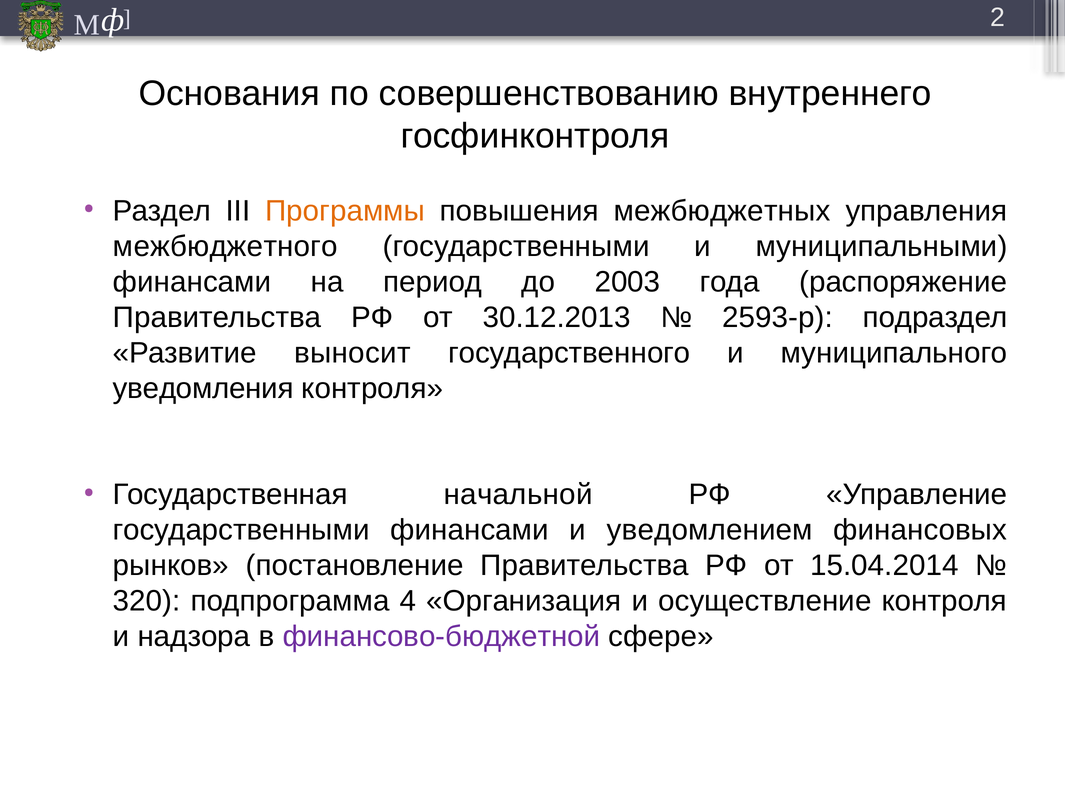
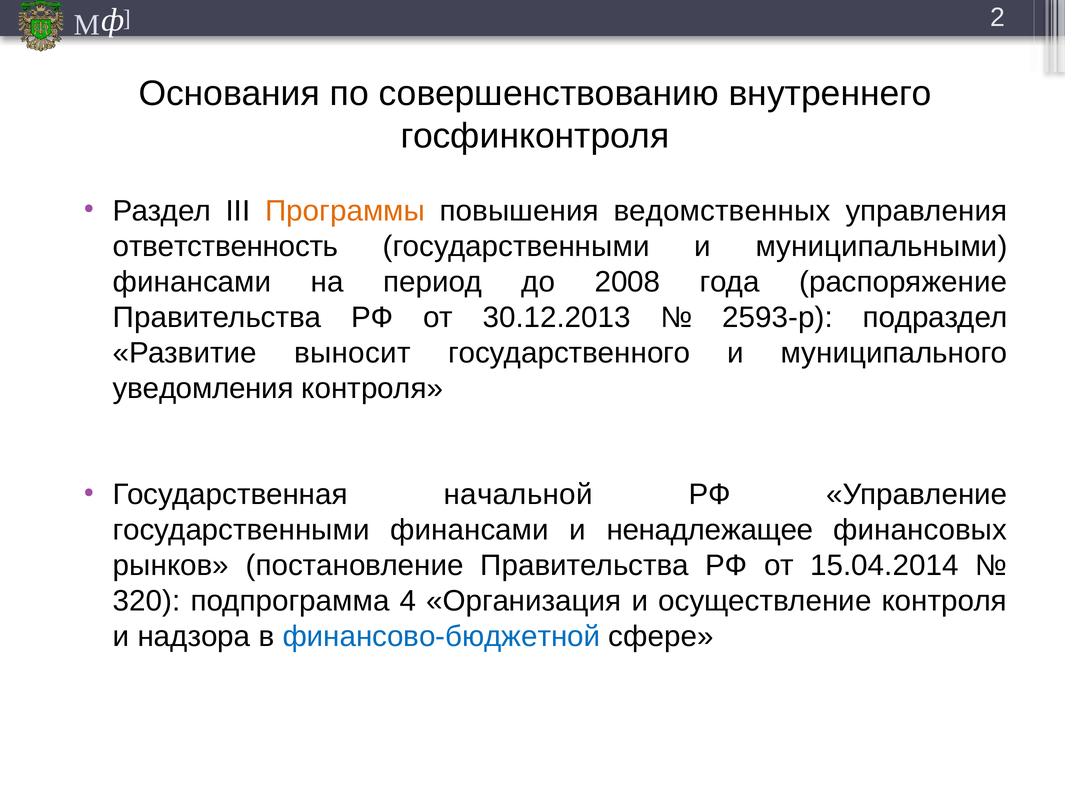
межбюджетных: межбюджетных -> ведомственных (722, 211)
межбюджетного: межбюджетного -> ответственность (226, 247)
2003: 2003 -> 2008 (627, 282)
уведомлением: уведомлением -> ненадлежащее (710, 531)
финансово-бюджетной colour: purple -> blue (441, 637)
